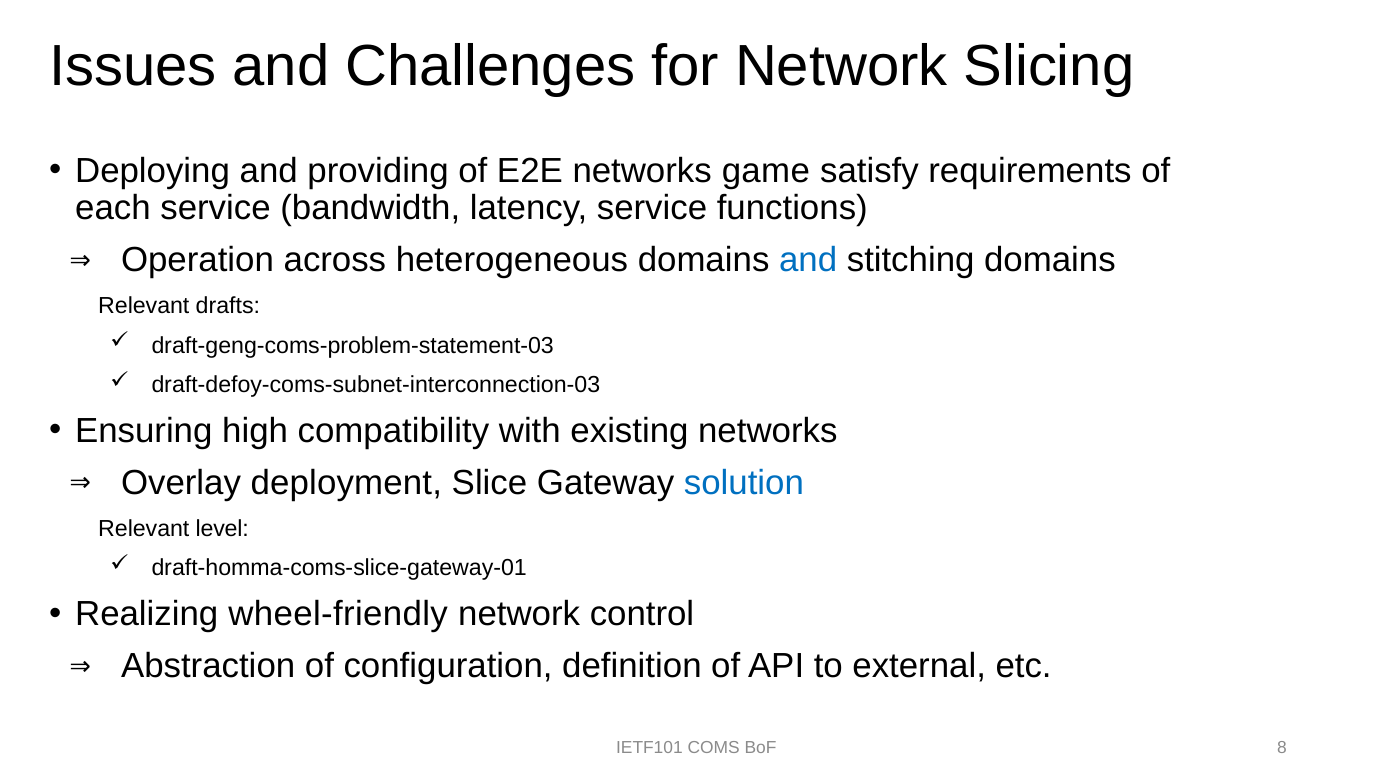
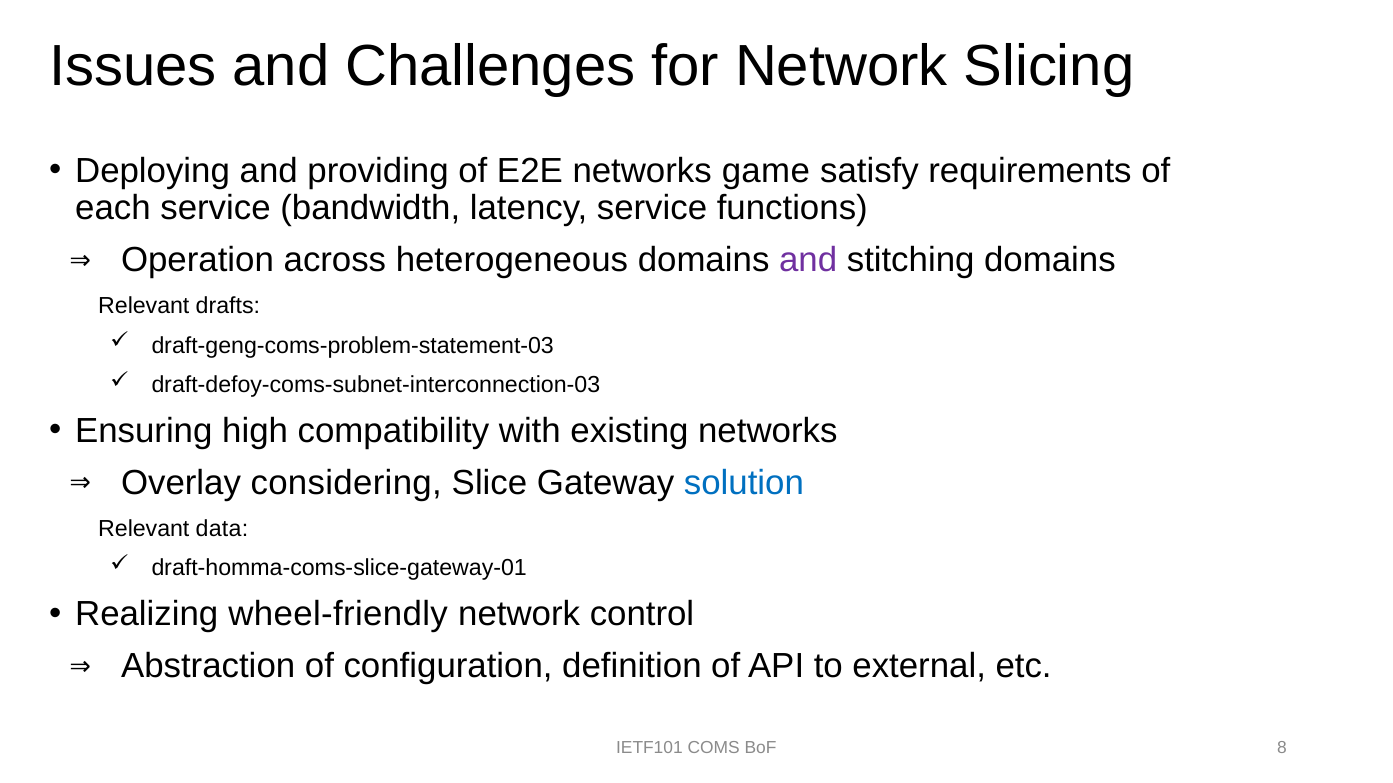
and colour: blue -> purple (808, 260)
deployment: deployment -> considering (346, 483)
level: level -> data (222, 529)
